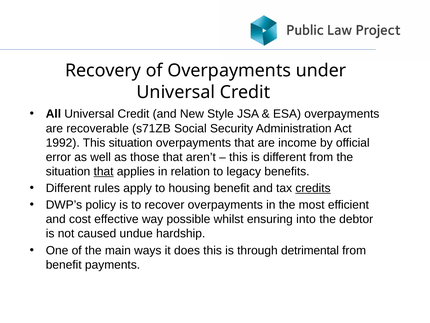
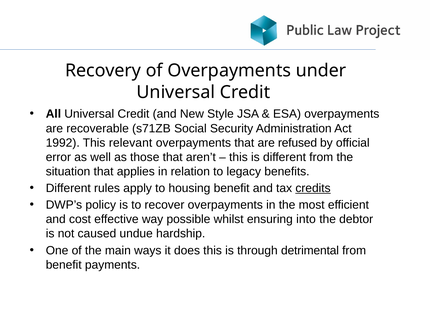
This situation: situation -> relevant (131, 143)
income: income -> refused (298, 143)
that underline: present -> none (104, 171)
